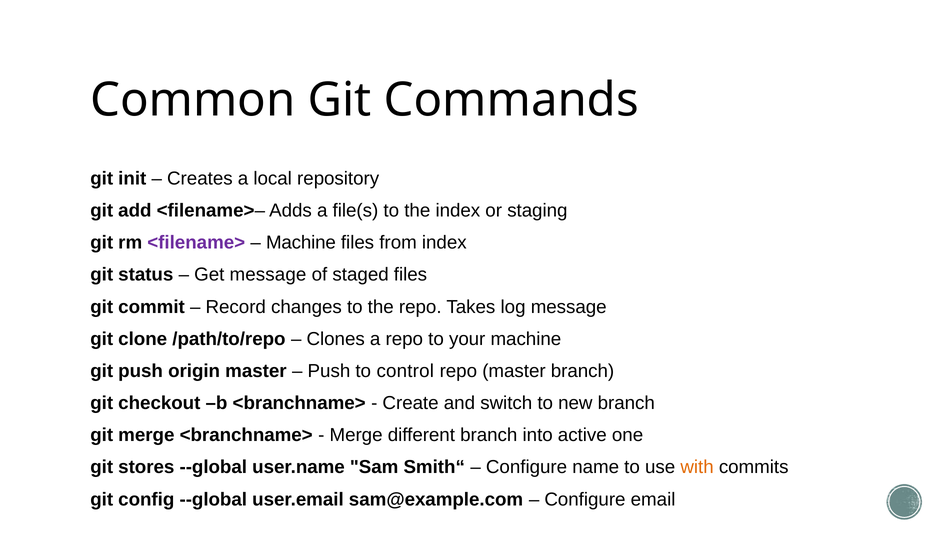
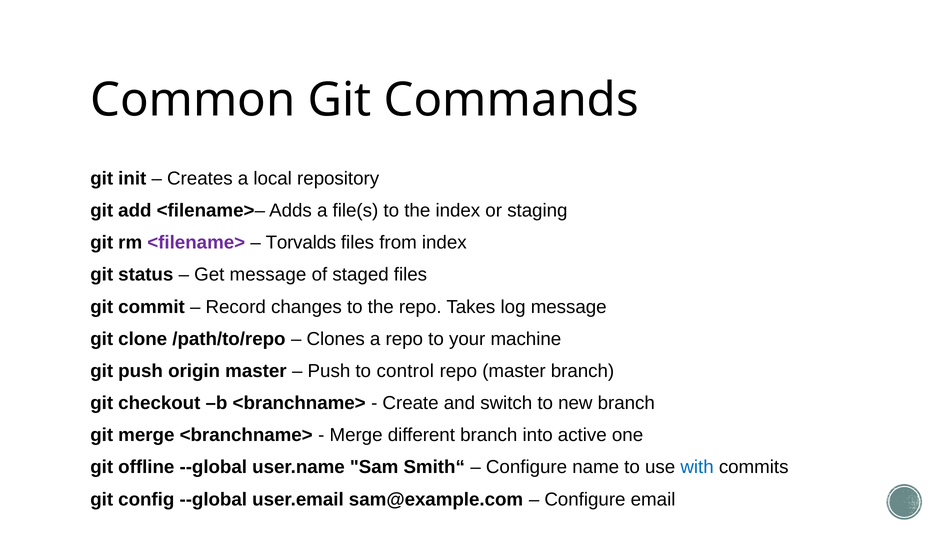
Machine: Machine -> Torvalds (301, 243)
stores: stores -> offline (146, 467)
with colour: orange -> blue (697, 467)
